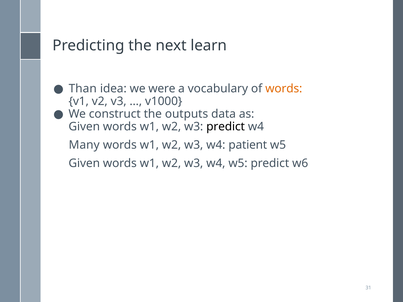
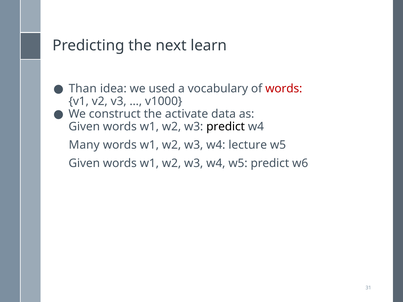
were: were -> used (162, 89)
words colour: orange -> red (284, 89)
outputs: outputs -> activate (187, 114)
patient: patient -> lecture (248, 145)
